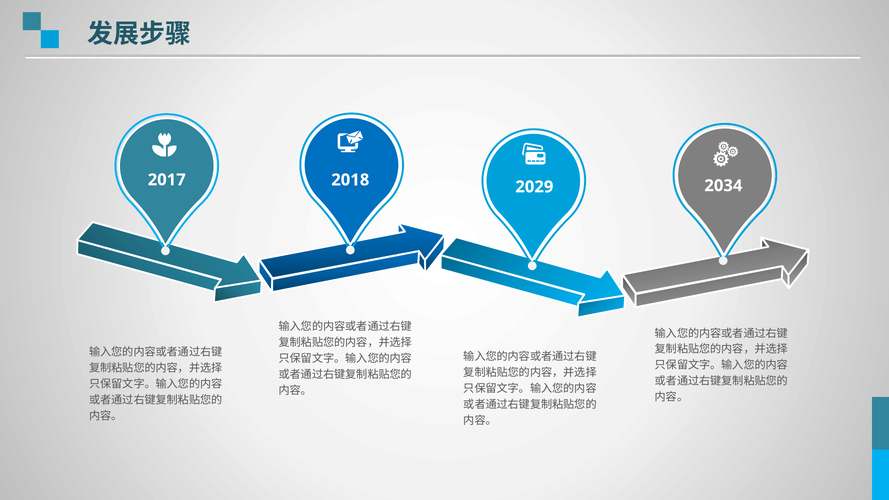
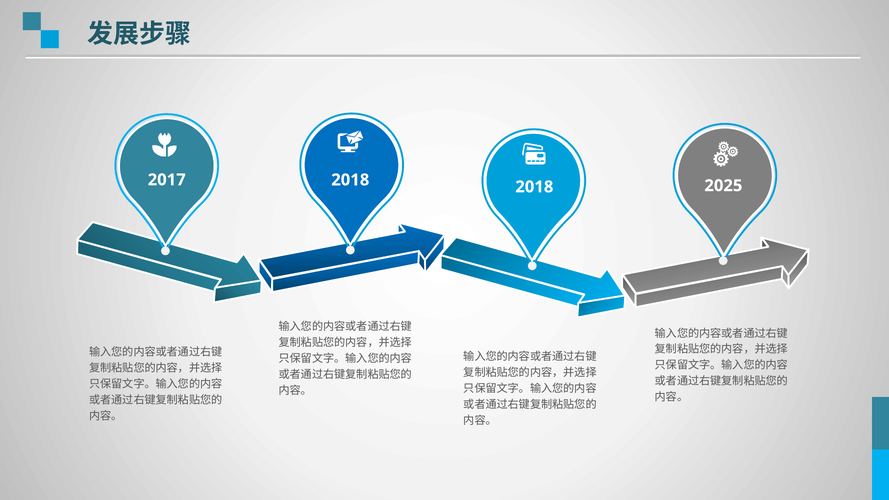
2034: 2034 -> 2025 (723, 186)
2029: 2029 -> 2018 (534, 187)
